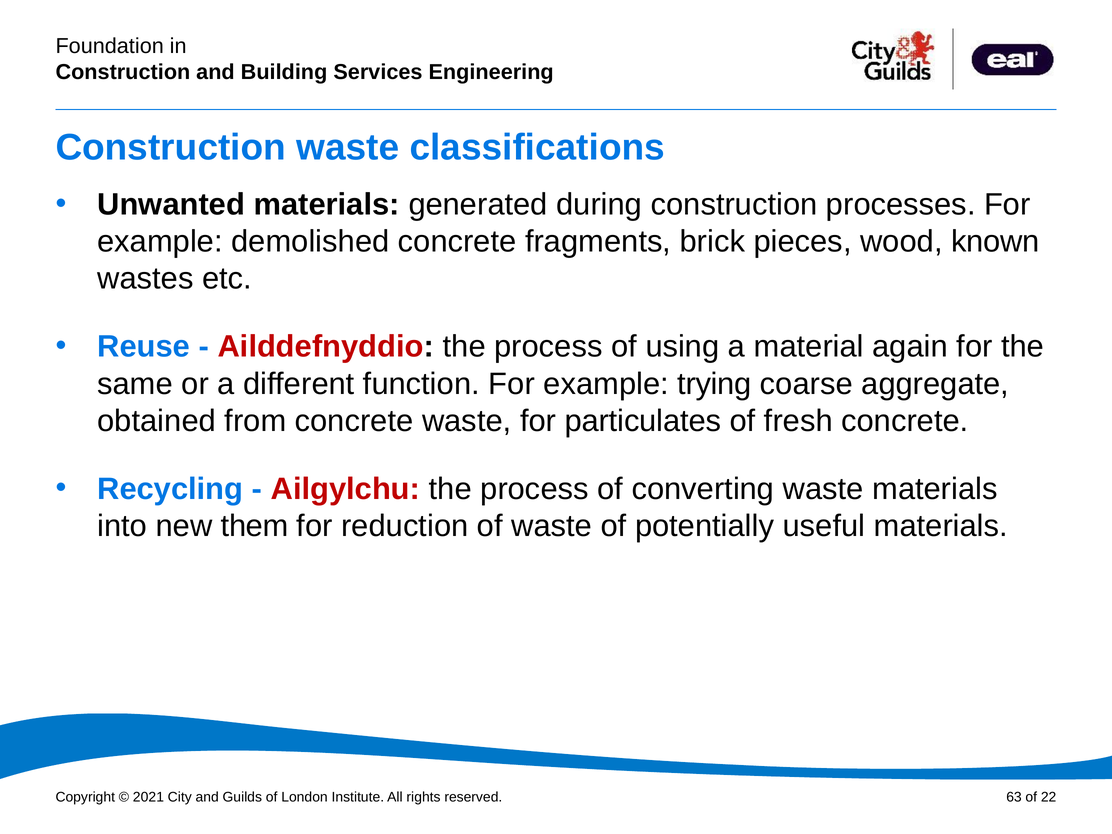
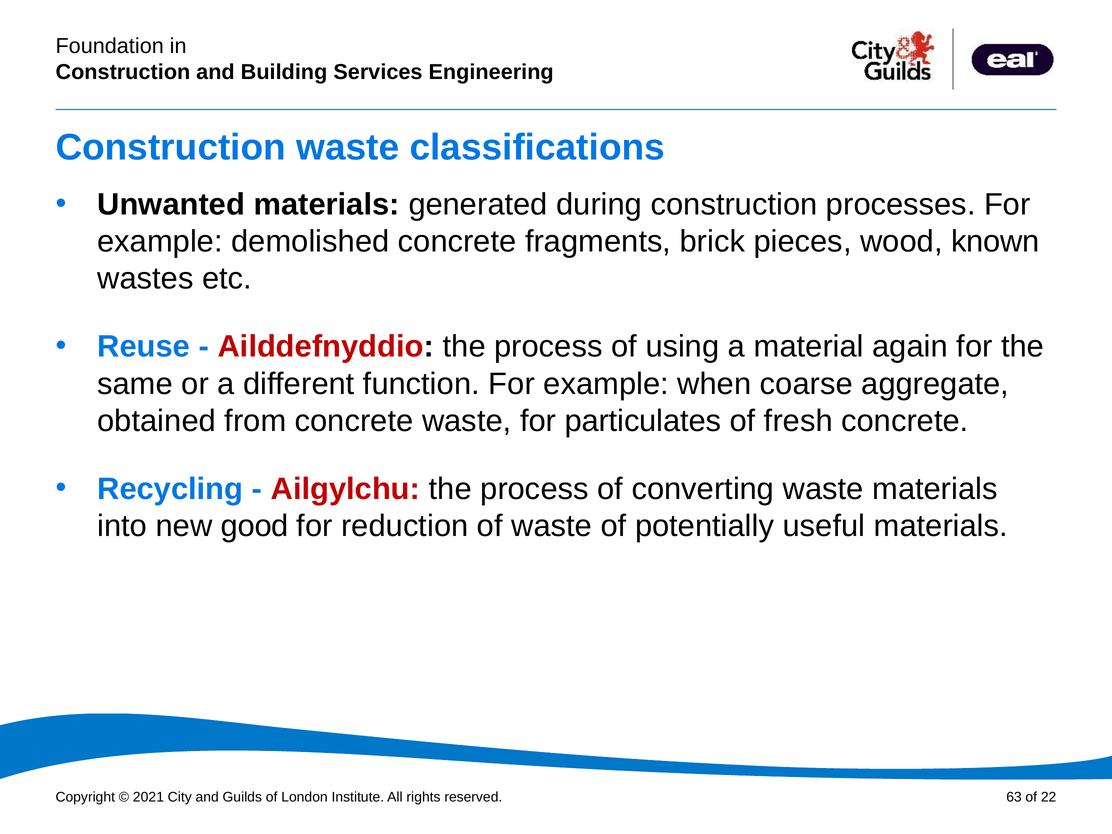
trying: trying -> when (714, 384)
them: them -> good (255, 526)
